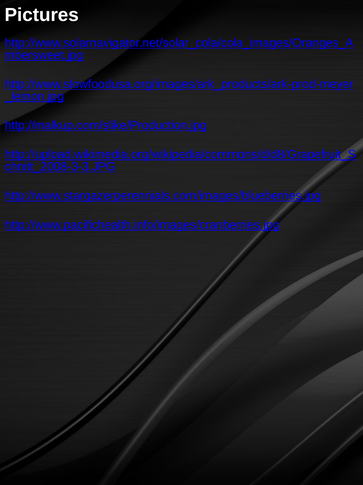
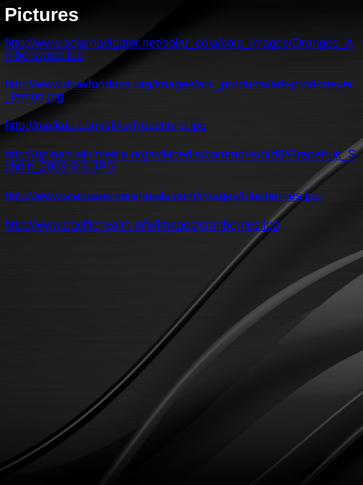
http://malkup.com/slike/Production.jpg: http://malkup.com/slike/Production.jpg -> http://malkup.com/slike/Reactions.jpg (106, 125)
